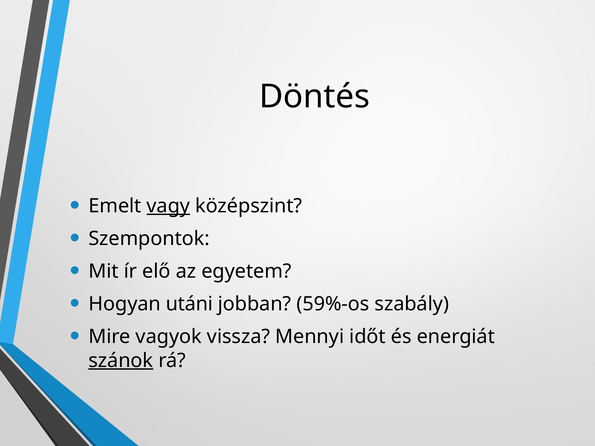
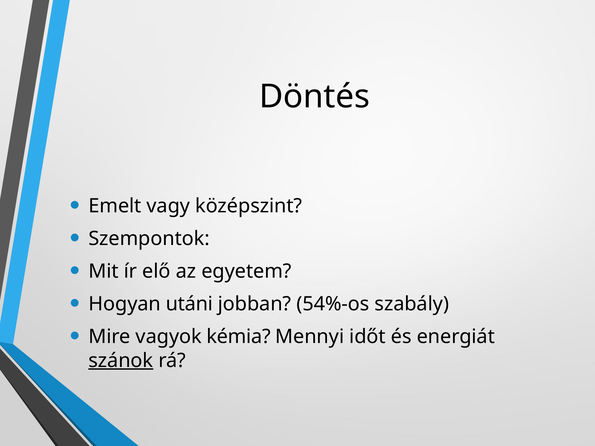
vagy underline: present -> none (168, 206)
59%-os: 59%-os -> 54%-os (333, 304)
vissza: vissza -> kémia (239, 337)
